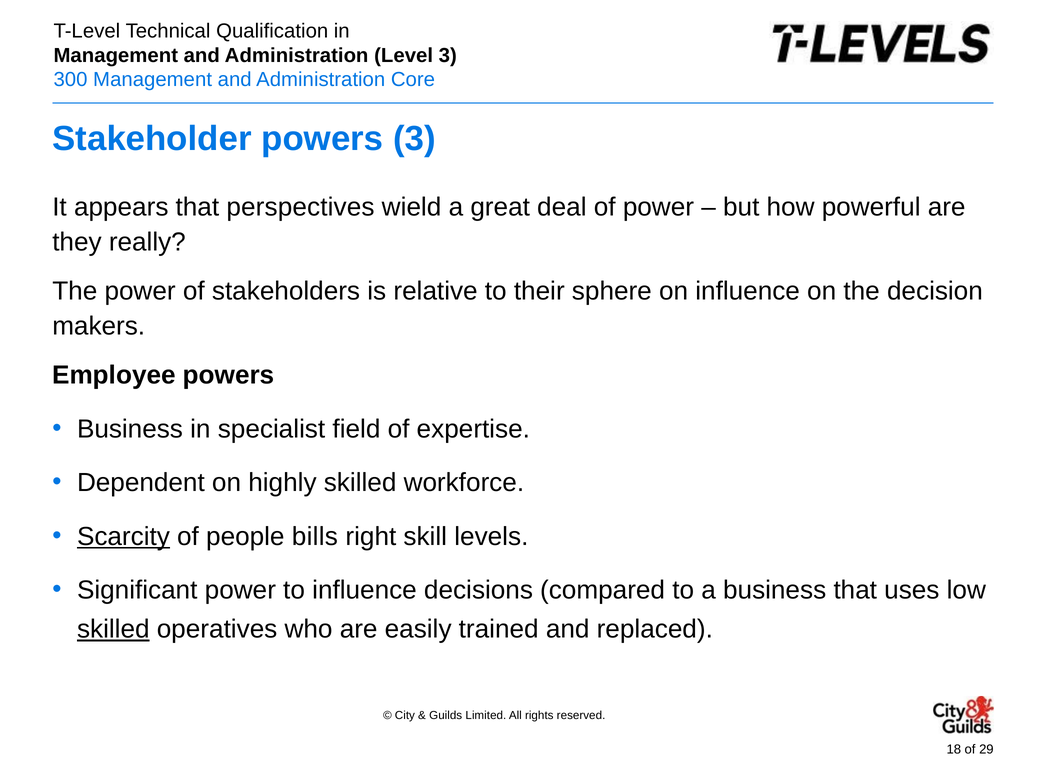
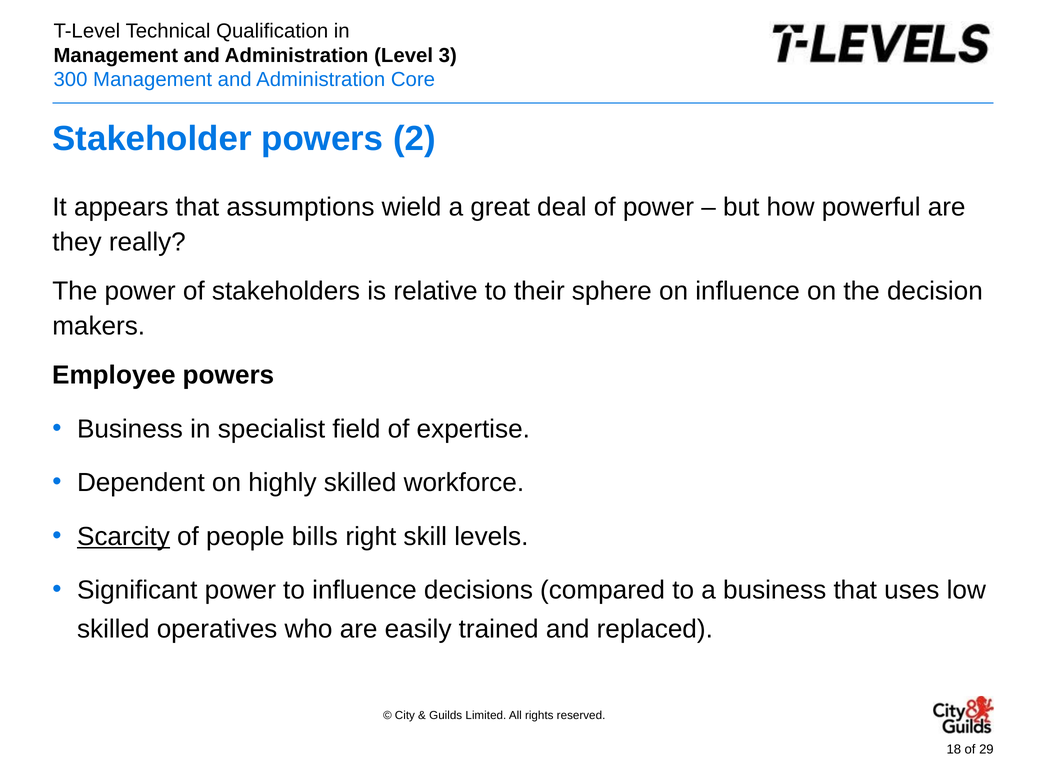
powers 3: 3 -> 2 (414, 139)
perspectives: perspectives -> assumptions (300, 207)
skilled underline: present -> none (113, 630)
